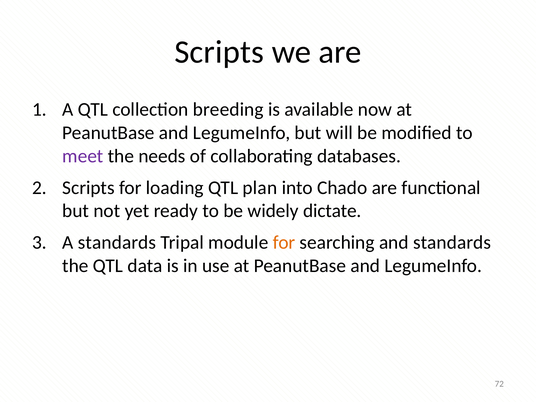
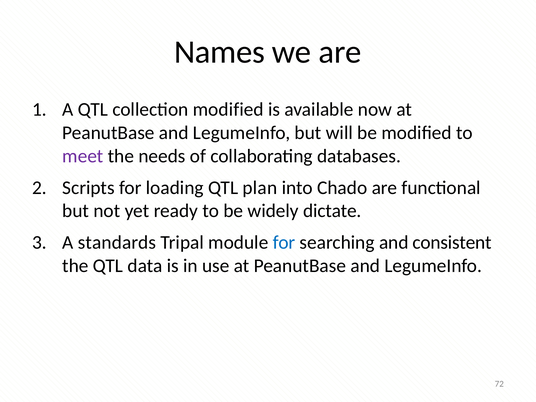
Scripts: Scripts -> Names (219, 52)
collection breeding: breeding -> modified (228, 109)
for colour: orange -> blue (284, 243)
and standards: standards -> consistent (452, 243)
